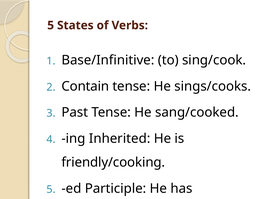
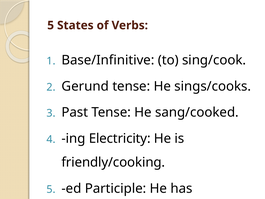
Contain: Contain -> Gerund (85, 86)
Inherited: Inherited -> Electricity (120, 138)
